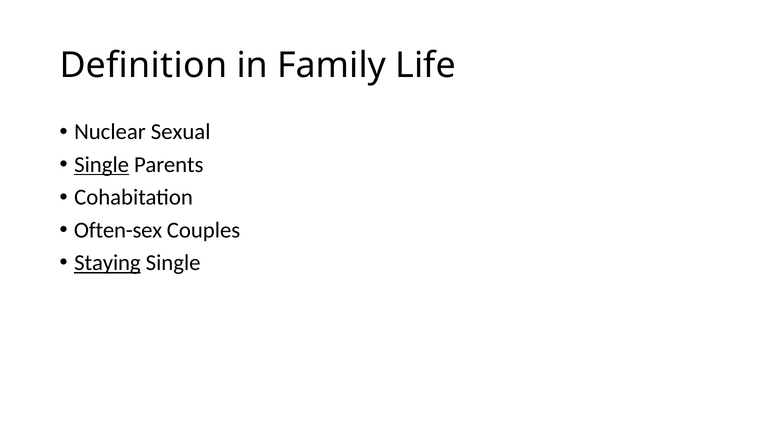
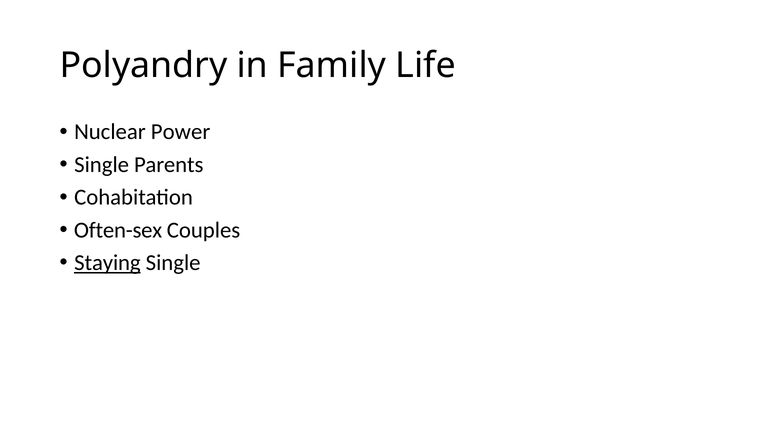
Definition: Definition -> Polyandry (143, 66)
Sexual: Sexual -> Power (181, 132)
Single underline: present -> none (102, 165)
